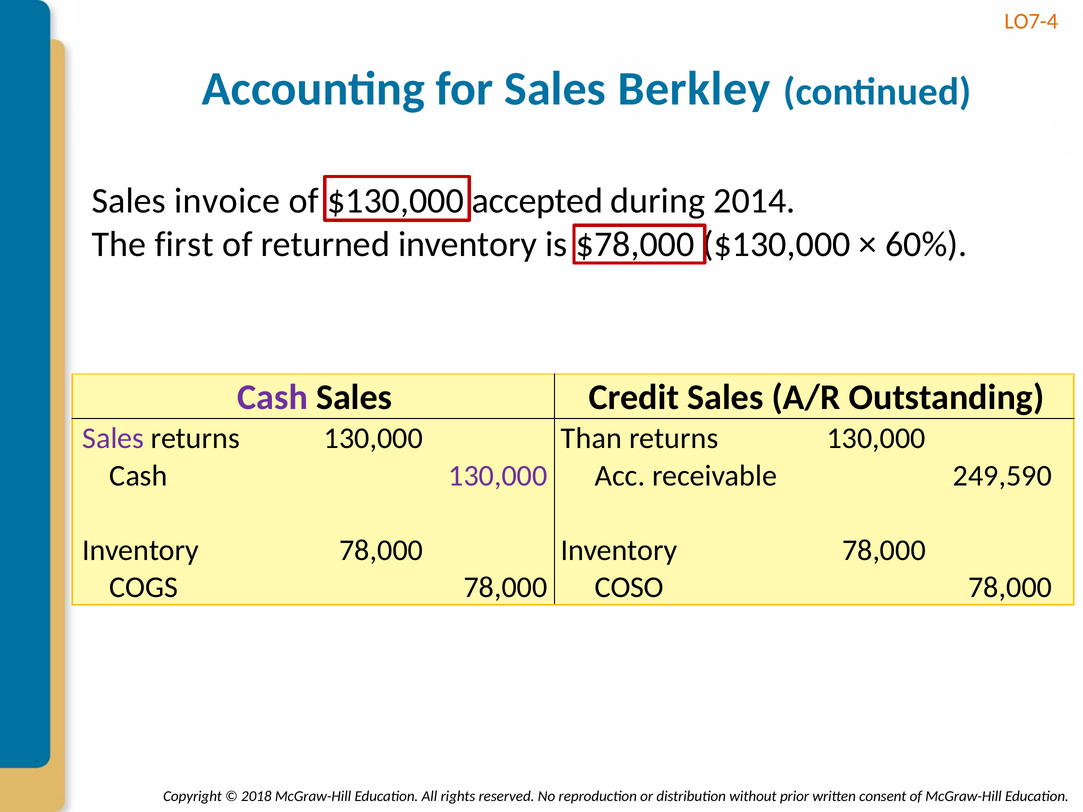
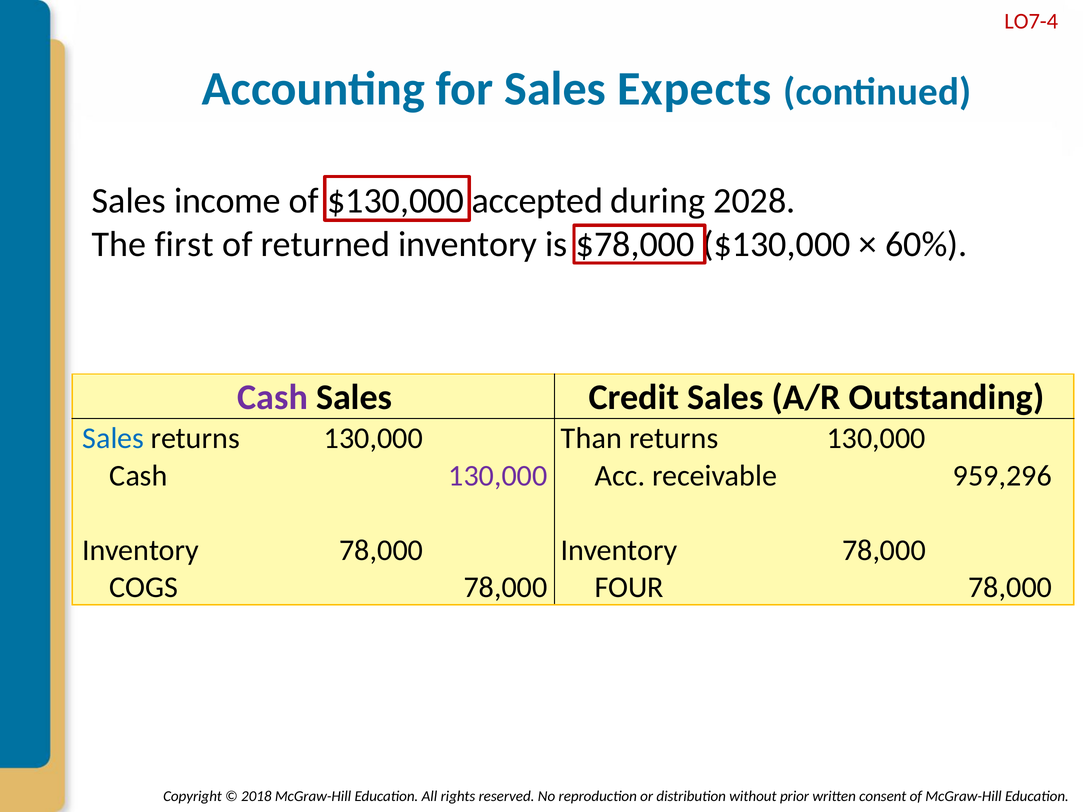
LO7-4 colour: orange -> red (1031, 22)
Berkley: Berkley -> Expects (694, 89)
invoice: invoice -> income (228, 201)
2014: 2014 -> 2028 (754, 201)
Sales colour: purple -> blue (113, 438)
249,590: 249,590 -> 959,296 (1002, 476)
COSO: COSO -> FOUR (629, 588)
